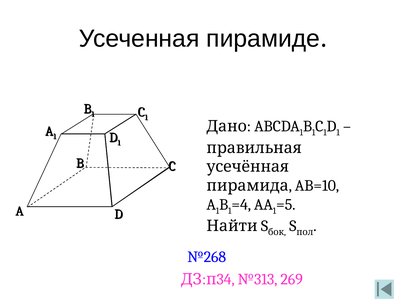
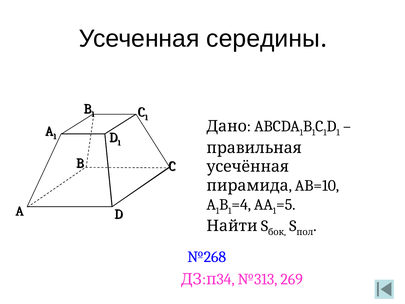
пирамиде: пирамиде -> середины (263, 39)
